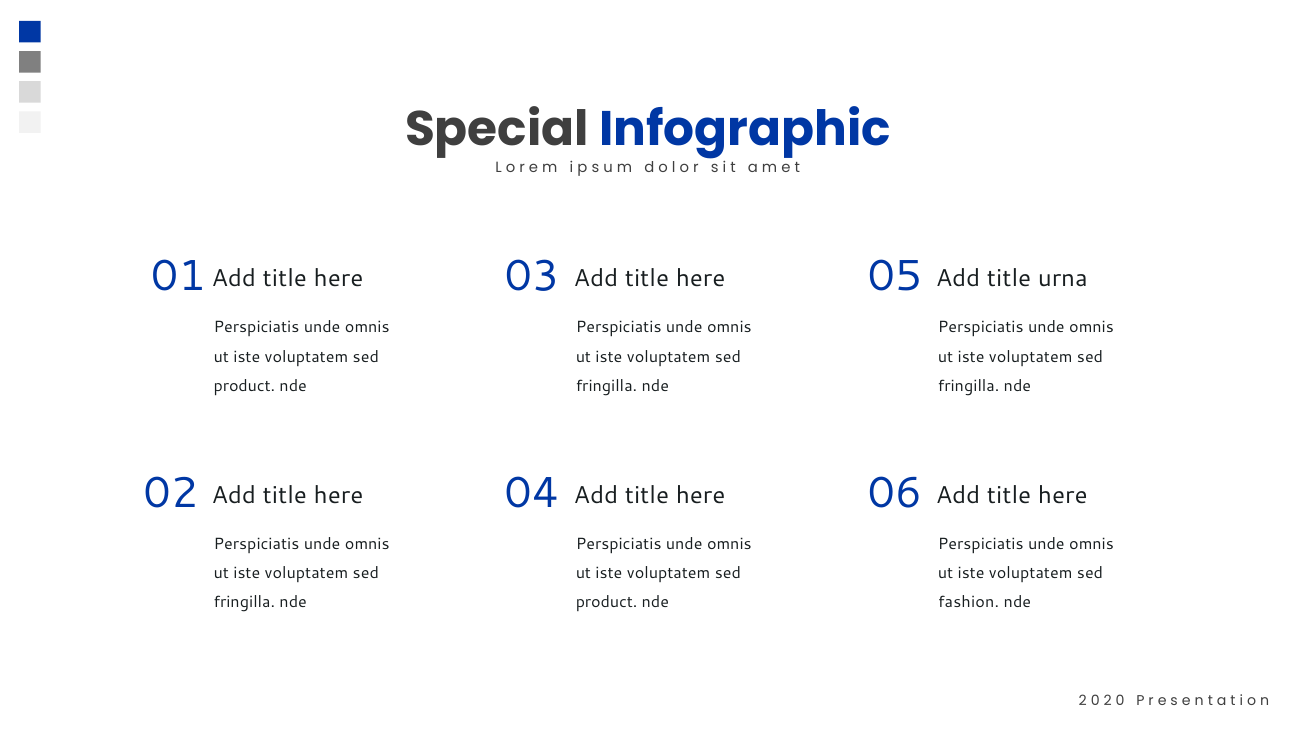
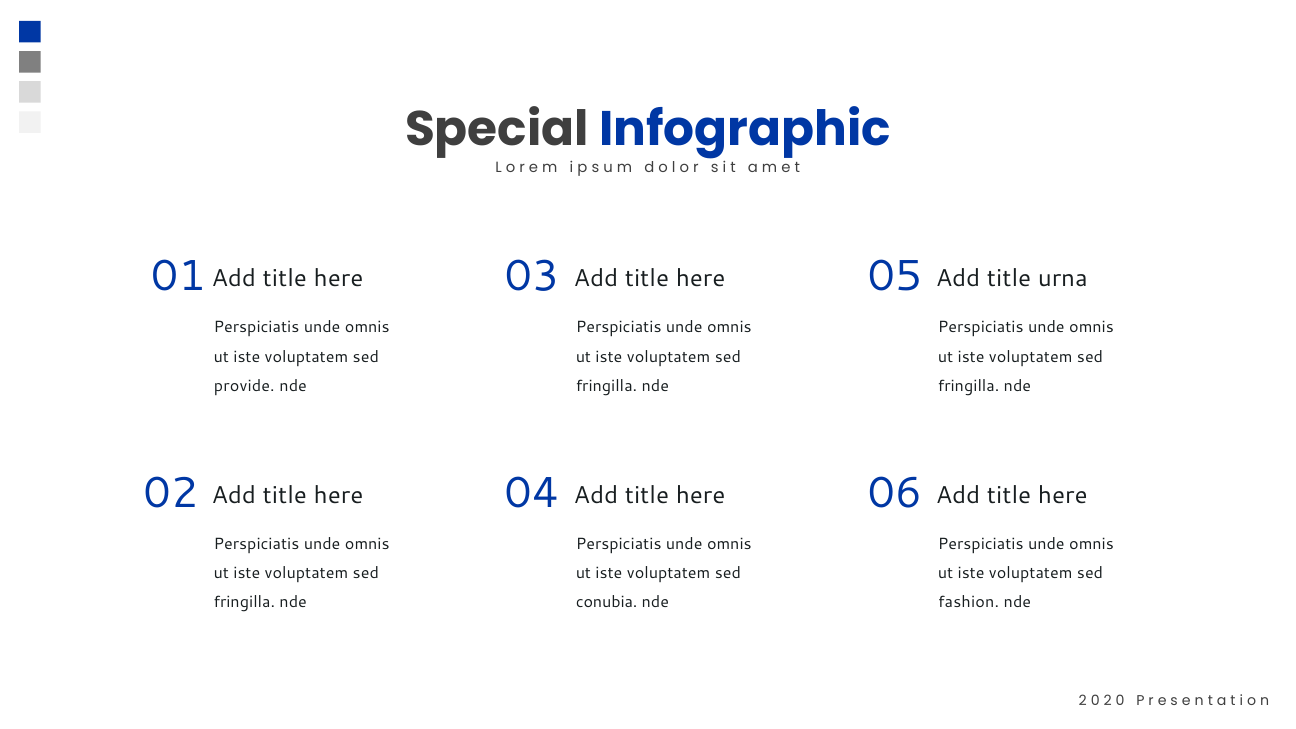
product: product -> provide (244, 386)
product: product -> conubia (607, 602)
